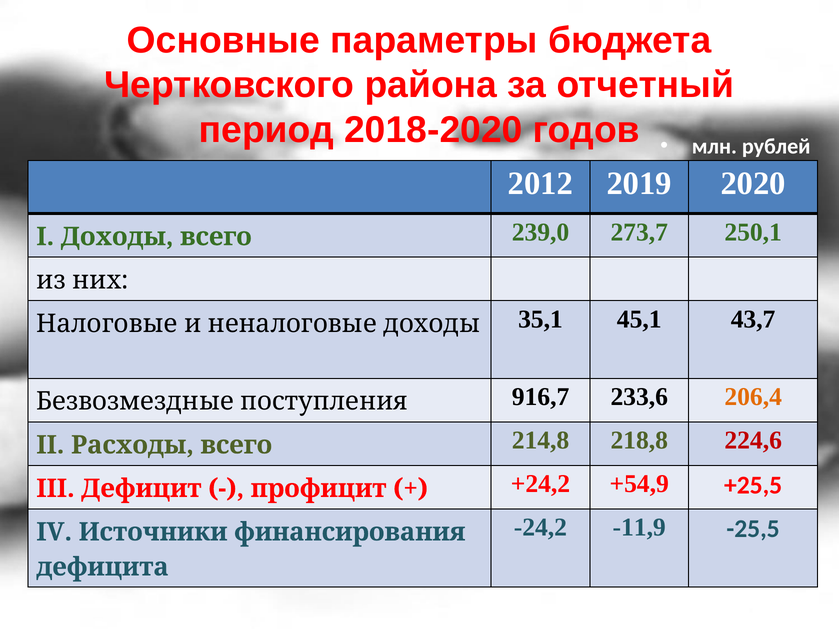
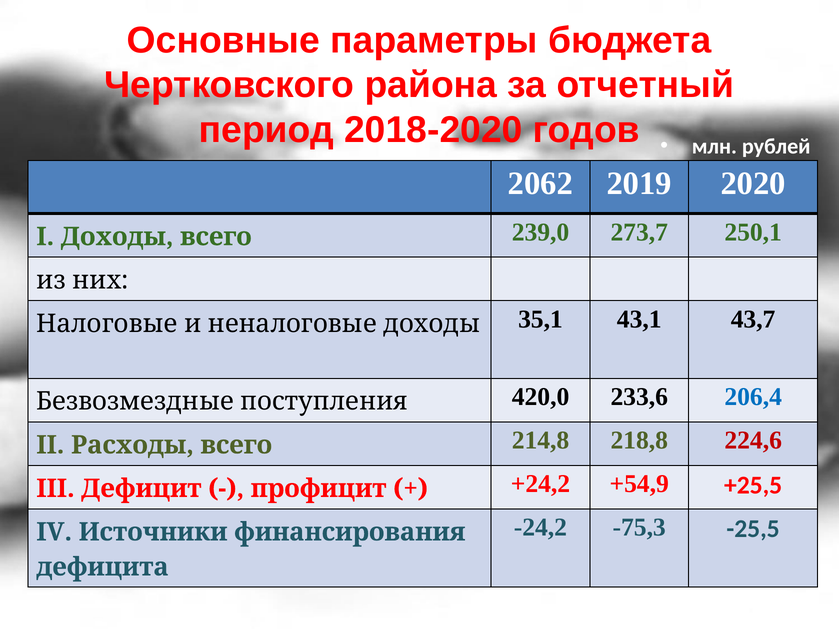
2012: 2012 -> 2062 (540, 183)
45,1: 45,1 -> 43,1 (639, 319)
916,7: 916,7 -> 420,0 (541, 397)
206,4 colour: orange -> blue (753, 397)
-11,9: -11,9 -> -75,3 (639, 528)
